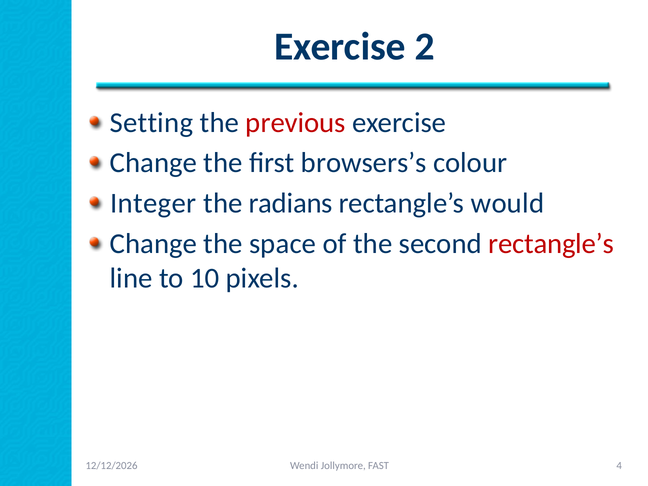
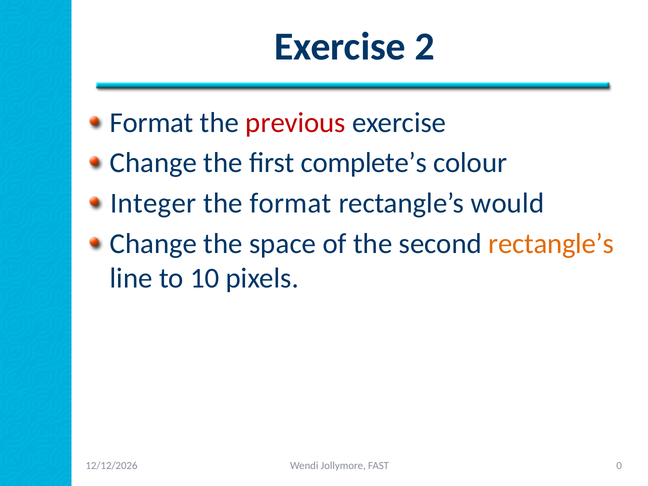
Setting: Setting -> Format (152, 123)
browsers’s: browsers’s -> complete’s (364, 163)
the radians: radians -> format (290, 203)
rectangle’s colour: red -> orange (551, 244)
4: 4 -> 0 (619, 466)
